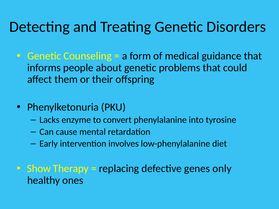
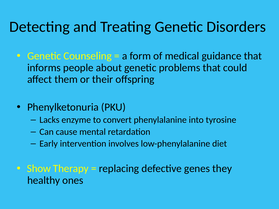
only: only -> they (222, 169)
